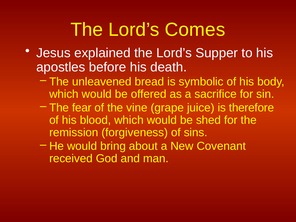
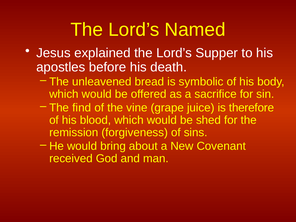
Comes: Comes -> Named (195, 30)
fear: fear -> find (82, 108)
